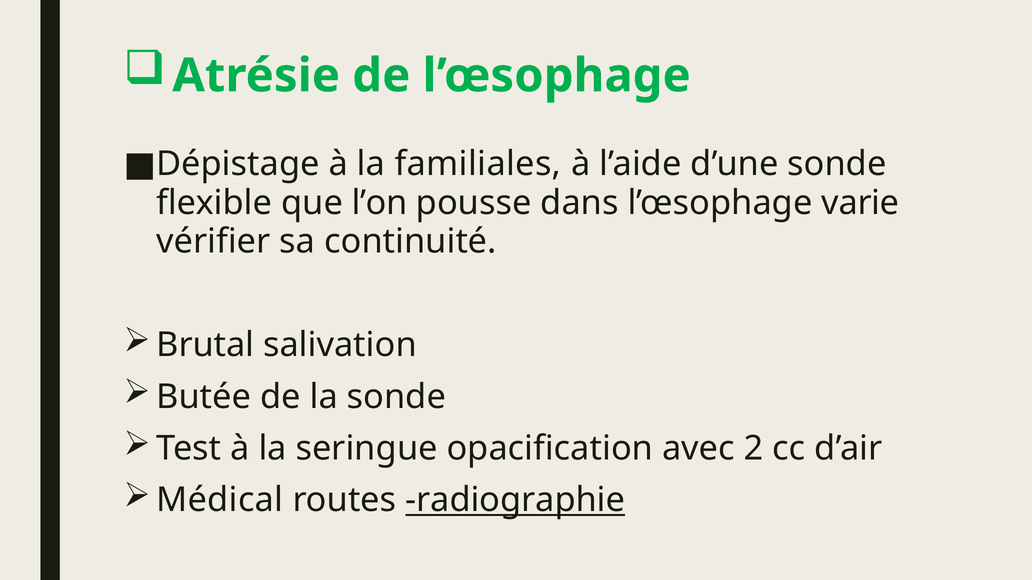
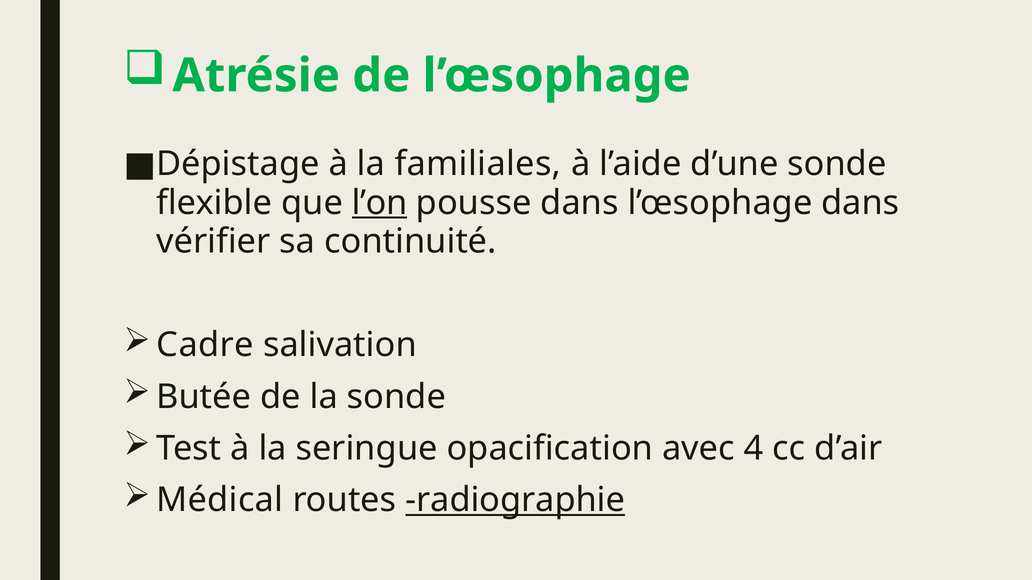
l’on underline: none -> present (380, 203)
l’œsophage varie: varie -> dans (860, 203)
Brutal: Brutal -> Cadre (205, 345)
2: 2 -> 4 (754, 449)
